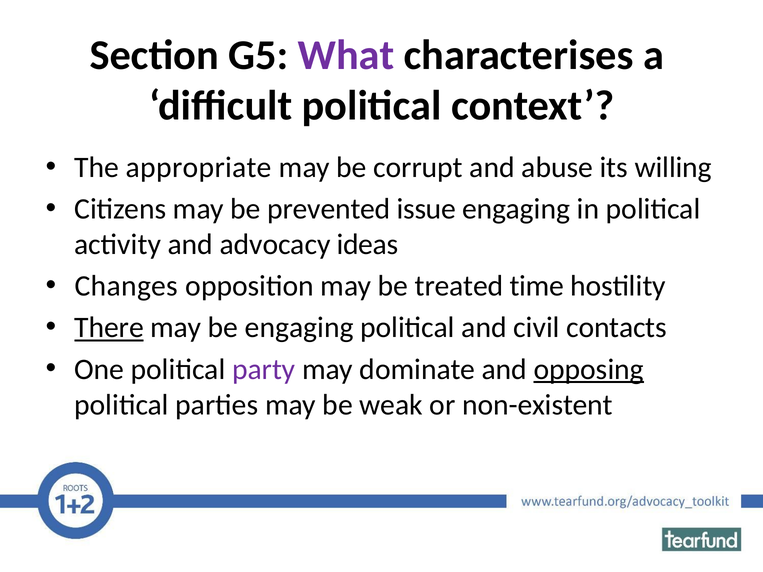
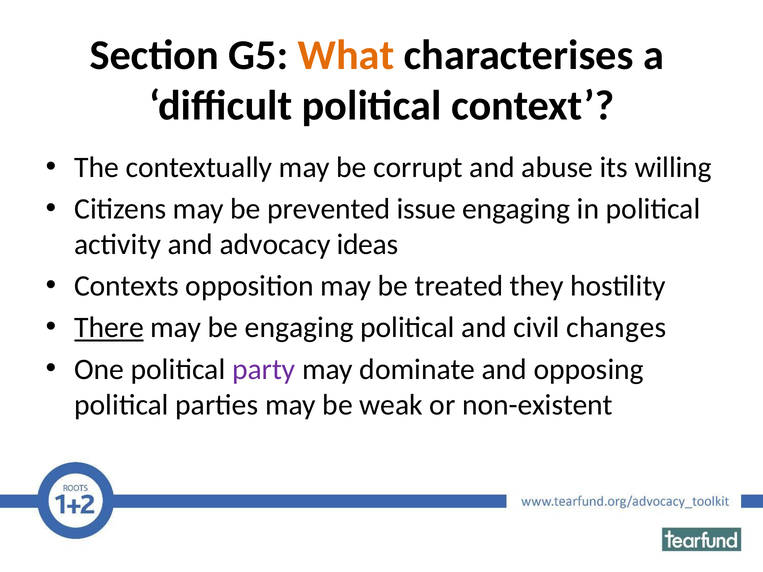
What colour: purple -> orange (346, 55)
appropriate: appropriate -> contextually (199, 167)
Changes: Changes -> Contexts (127, 286)
time: time -> they (537, 286)
contacts: contacts -> changes (616, 328)
opposing underline: present -> none (589, 369)
